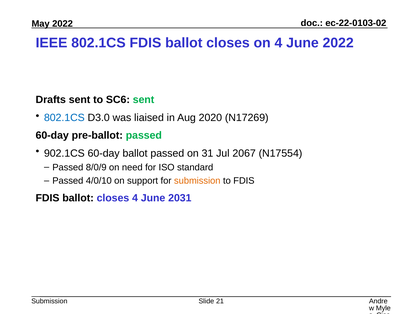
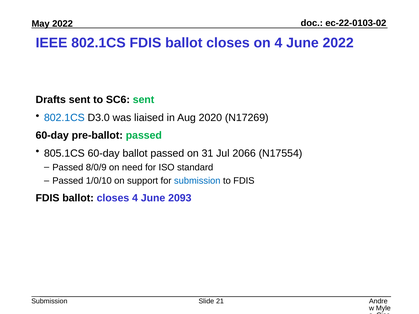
902.1CS: 902.1CS -> 805.1CS (64, 153)
2067: 2067 -> 2066 (244, 153)
4/0/10: 4/0/10 -> 1/0/10 (99, 181)
submission colour: orange -> blue (197, 181)
2031: 2031 -> 2093 (180, 198)
